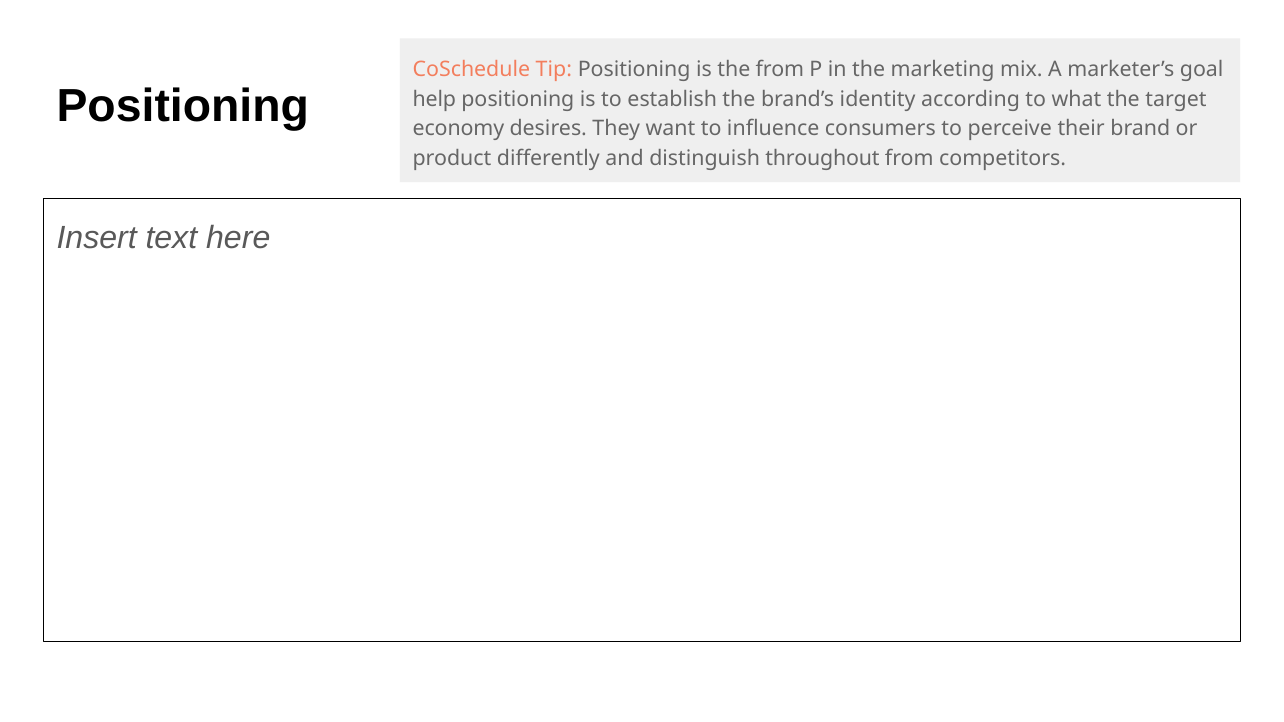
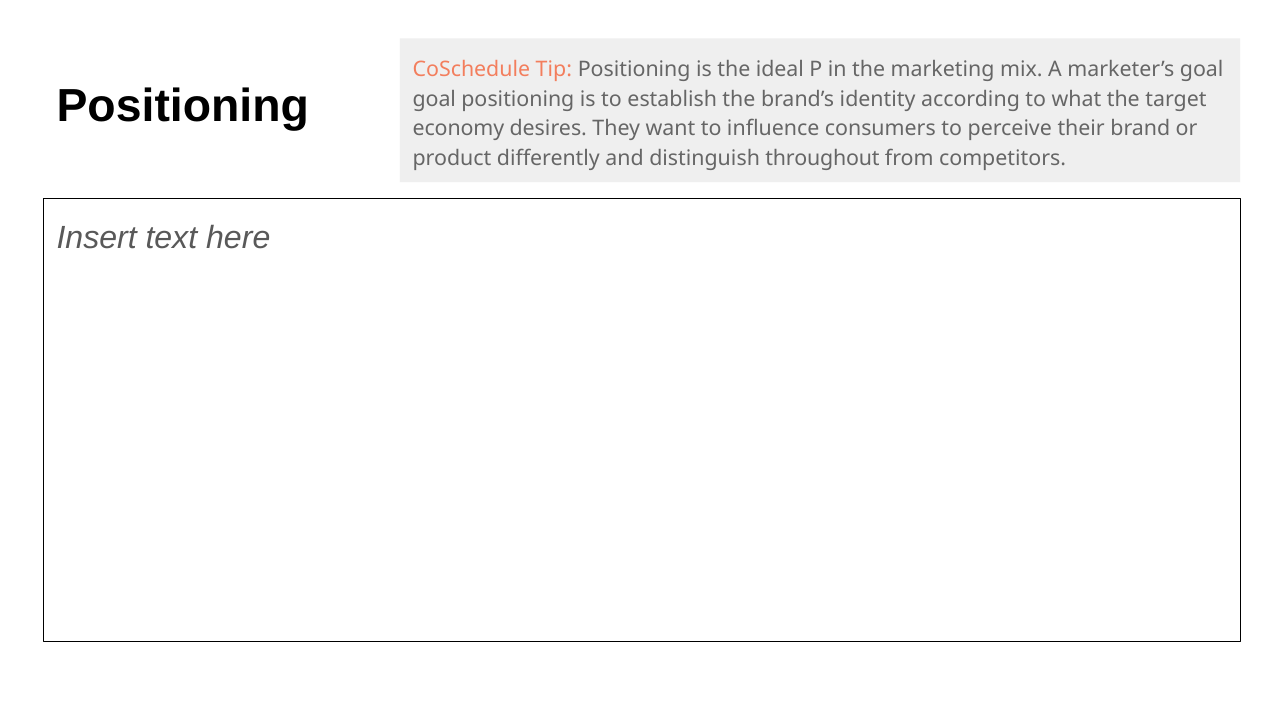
the from: from -> ideal (780, 69)
help: help -> goal (434, 99)
